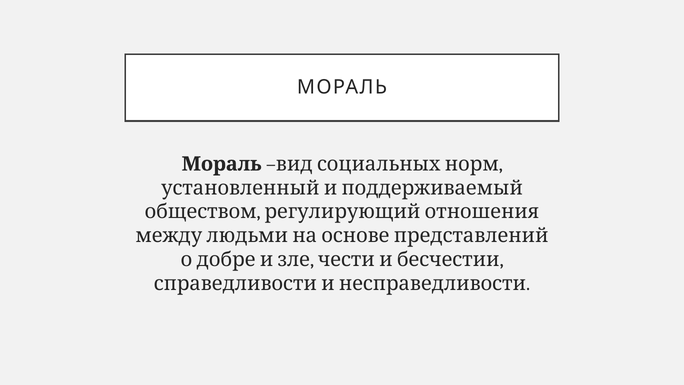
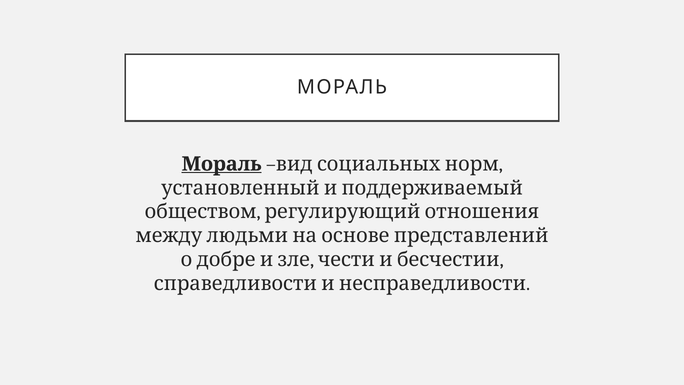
Мораль underline: none -> present (222, 164)
